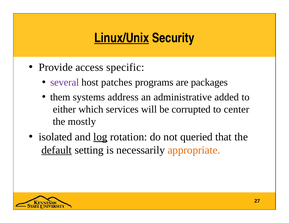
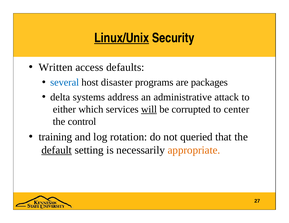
Provide: Provide -> Written (56, 67)
specific: specific -> defaults (125, 67)
several colour: purple -> blue (65, 83)
patches: patches -> disaster (117, 83)
them: them -> delta (60, 97)
added: added -> attack (227, 97)
will underline: none -> present (149, 109)
mostly: mostly -> control (82, 122)
isolated: isolated -> training (55, 137)
log underline: present -> none (100, 137)
